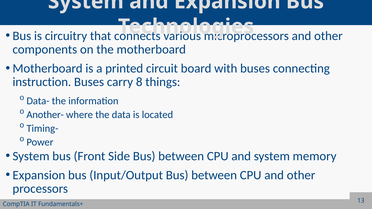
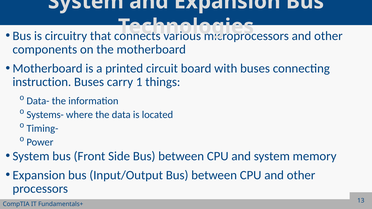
8: 8 -> 1 (139, 82)
Another-: Another- -> Systems- (45, 115)
